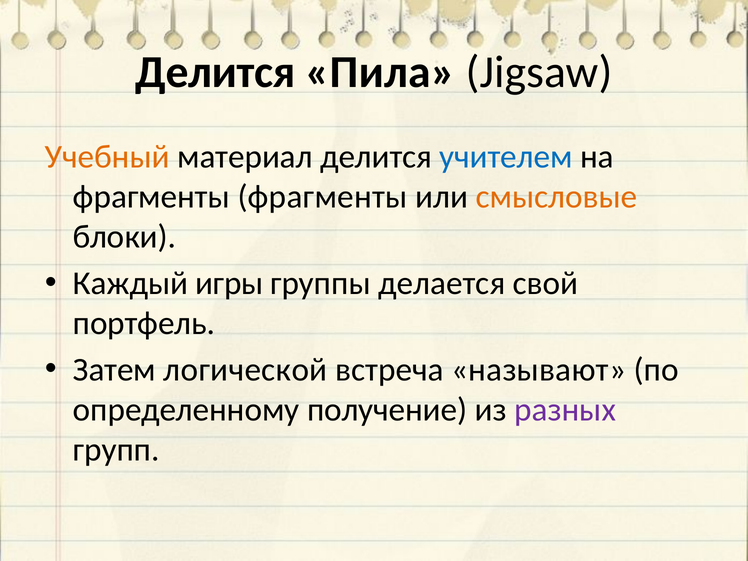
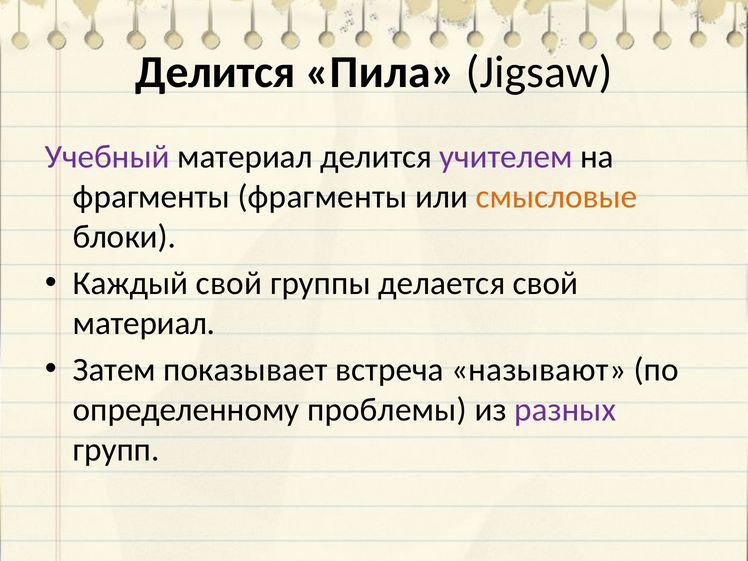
Учебный colour: orange -> purple (107, 157)
учителем colour: blue -> purple (506, 157)
Каждый игры: игры -> свой (229, 283)
портфель: портфель -> материал (144, 323)
логической: логической -> показывает (246, 370)
получение: получение -> проблемы (387, 410)
